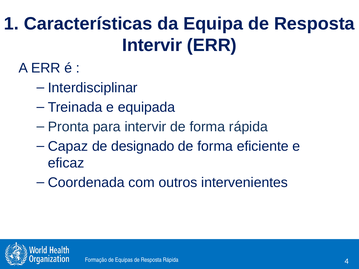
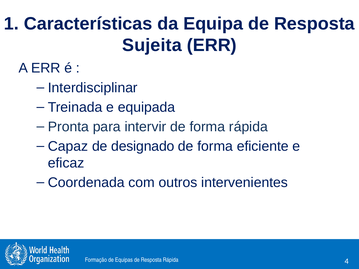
Intervir: Intervir -> Sujeita (152, 45)
